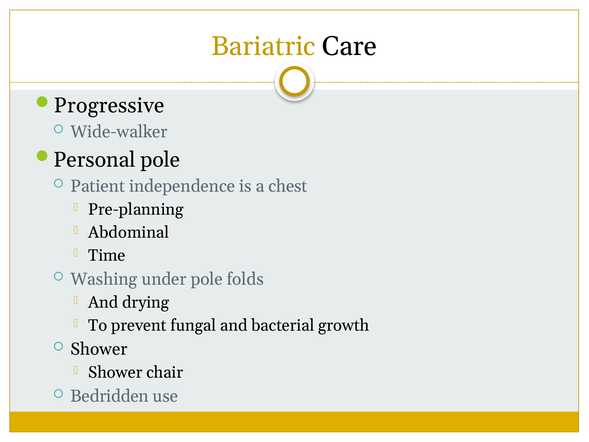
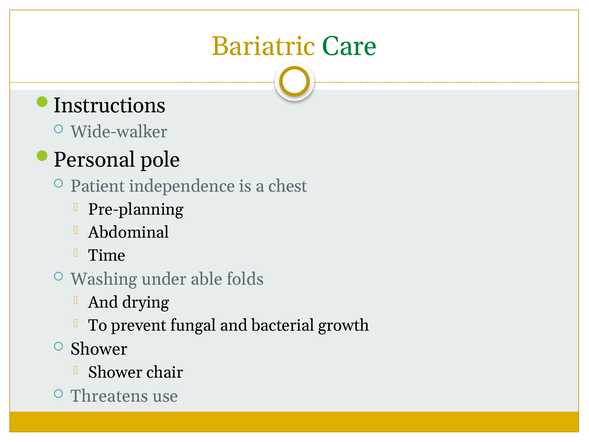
Care colour: black -> green (350, 46)
Progressive: Progressive -> Instructions (109, 105)
under pole: pole -> able (207, 279)
Bedridden: Bedridden -> Threatens (109, 396)
